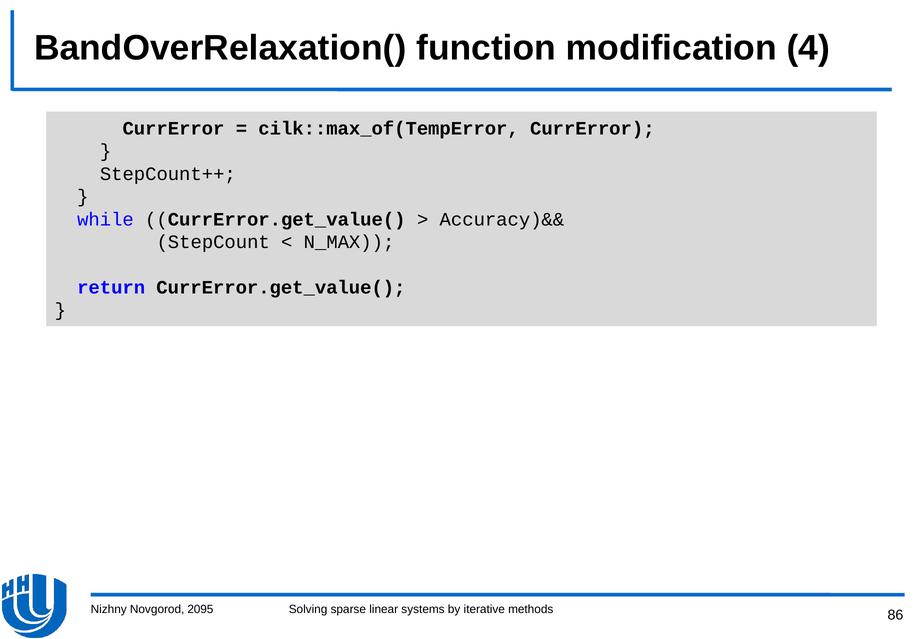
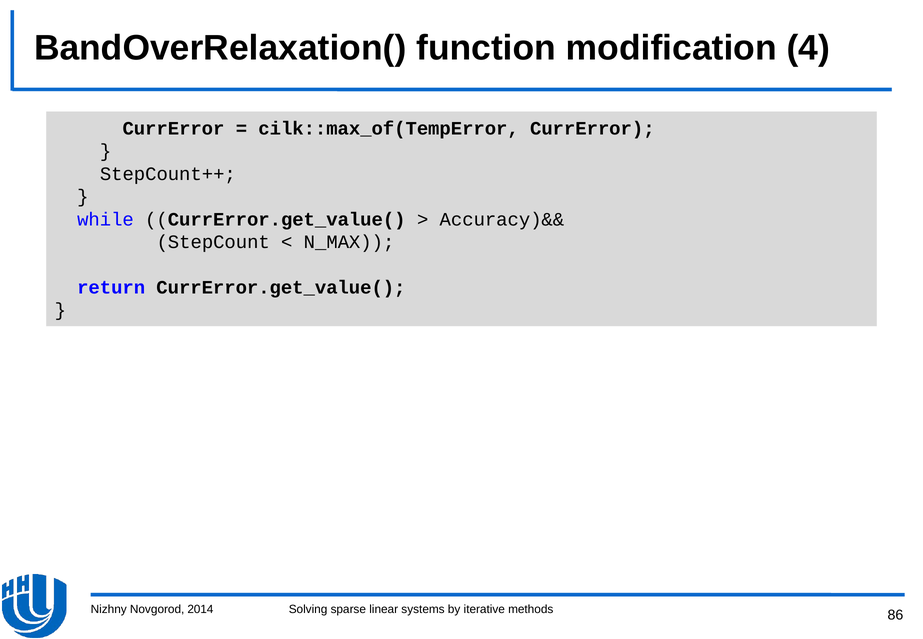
2095: 2095 -> 2014 (200, 609)
